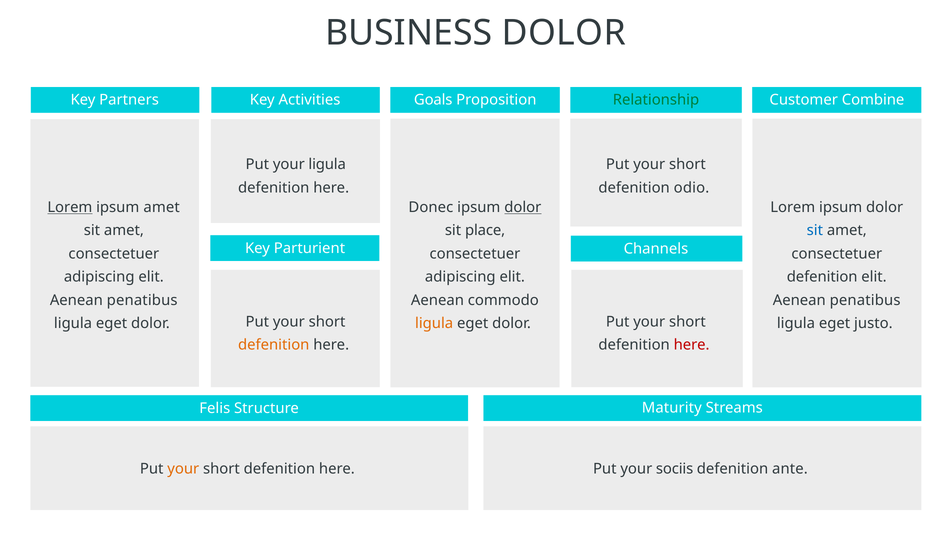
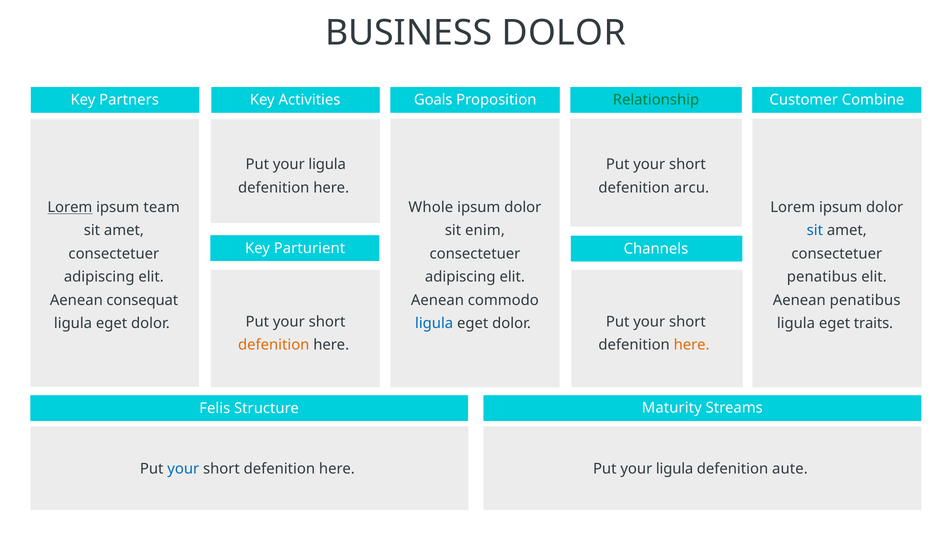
odio: odio -> arcu (692, 188)
ipsum amet: amet -> team (162, 208)
Donec: Donec -> Whole (431, 208)
dolor underline: present -> none (523, 208)
place: place -> enim (485, 231)
defenition: defenition -> penatibus (822, 277)
penatibus: penatibus -> consequat (142, 300)
ligula colour: orange -> blue (434, 324)
justo: justo -> traits (873, 324)
here colour: red -> orange (692, 345)
your colour: orange -> blue (183, 469)
sociis: sociis -> ligula (675, 469)
ante: ante -> aute (790, 469)
